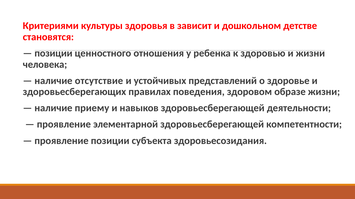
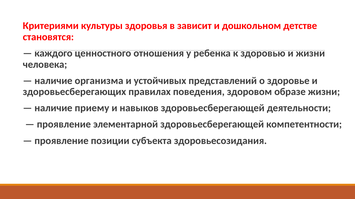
позиции: позиции -> каждого (53, 53)
отсутствие: отсутствие -> организма (99, 81)
